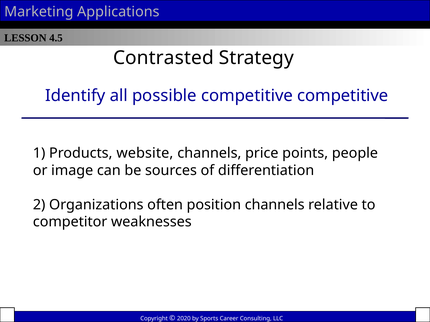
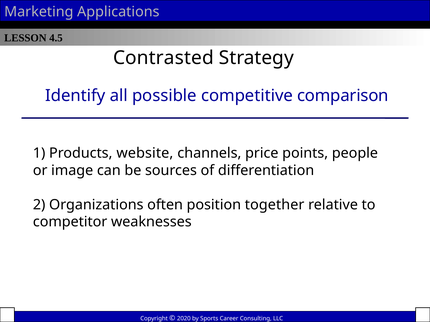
competitive competitive: competitive -> comparison (343, 96)
position channels: channels -> together (275, 205)
